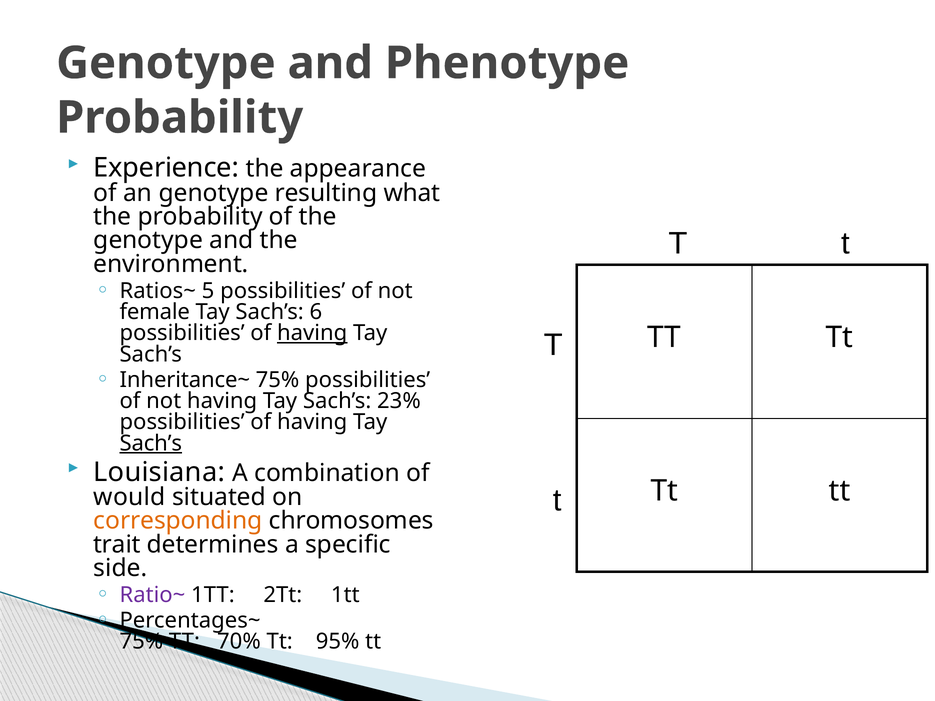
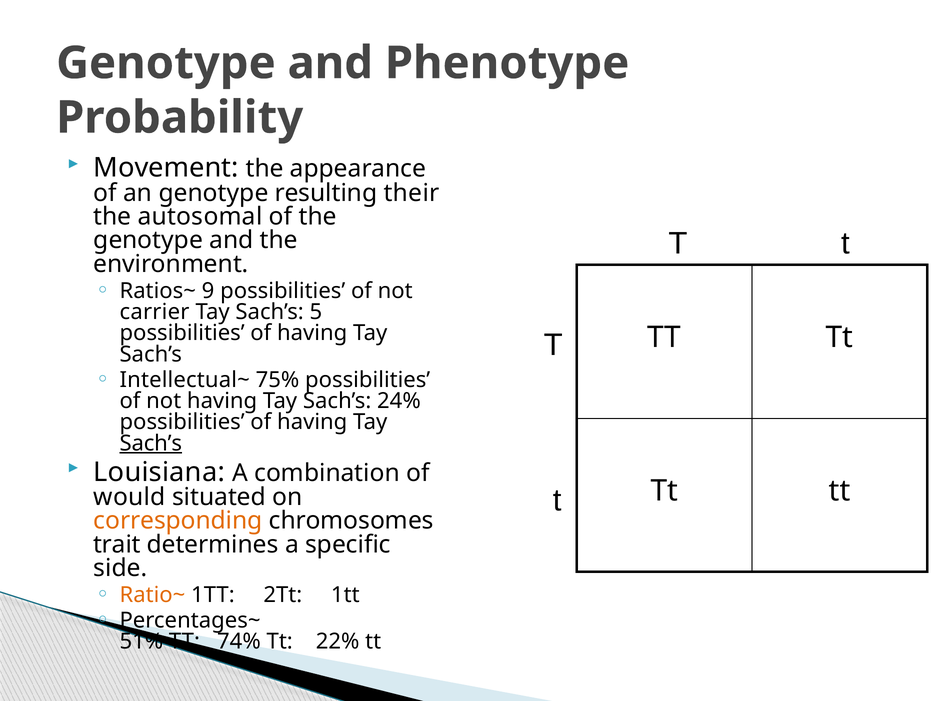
Experience: Experience -> Movement (166, 168)
what: what -> their (412, 193)
the probability: probability -> autosomal (200, 217)
5: 5 -> 9 (208, 291)
female: female -> carrier (155, 312)
6: 6 -> 5 (316, 312)
having underline: present -> none (312, 333)
Inheritance~: Inheritance~ -> Intellectual~ (185, 380)
23%: 23% -> 24% (399, 401)
Ratio~ colour: purple -> orange (152, 595)
75%: 75% -> 51% (141, 642)
70%: 70% -> 74% (239, 642)
95%: 95% -> 22% (338, 642)
